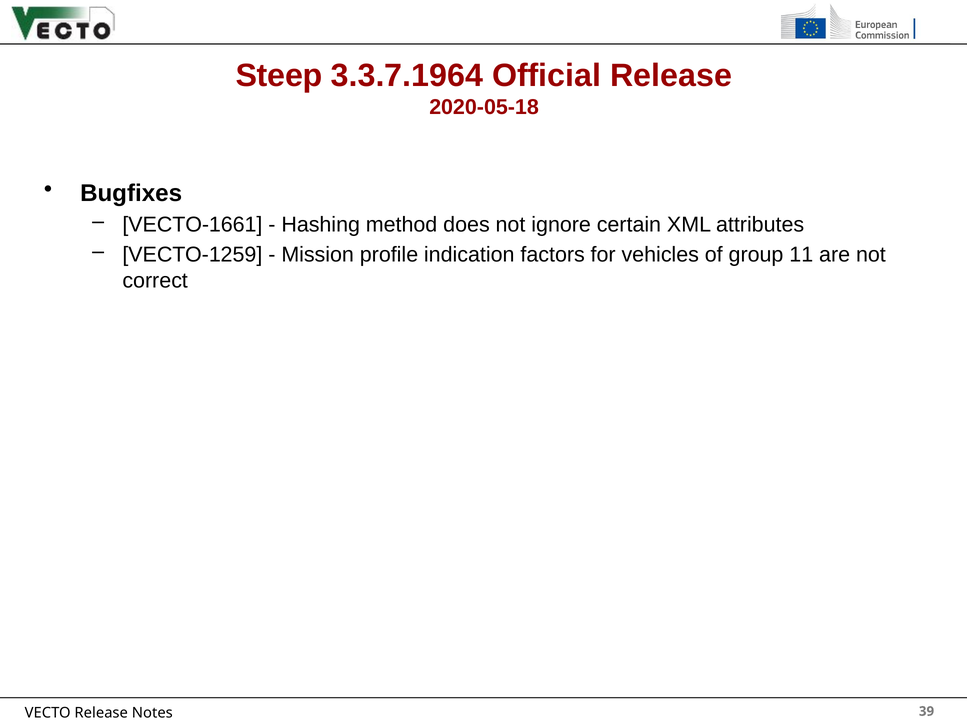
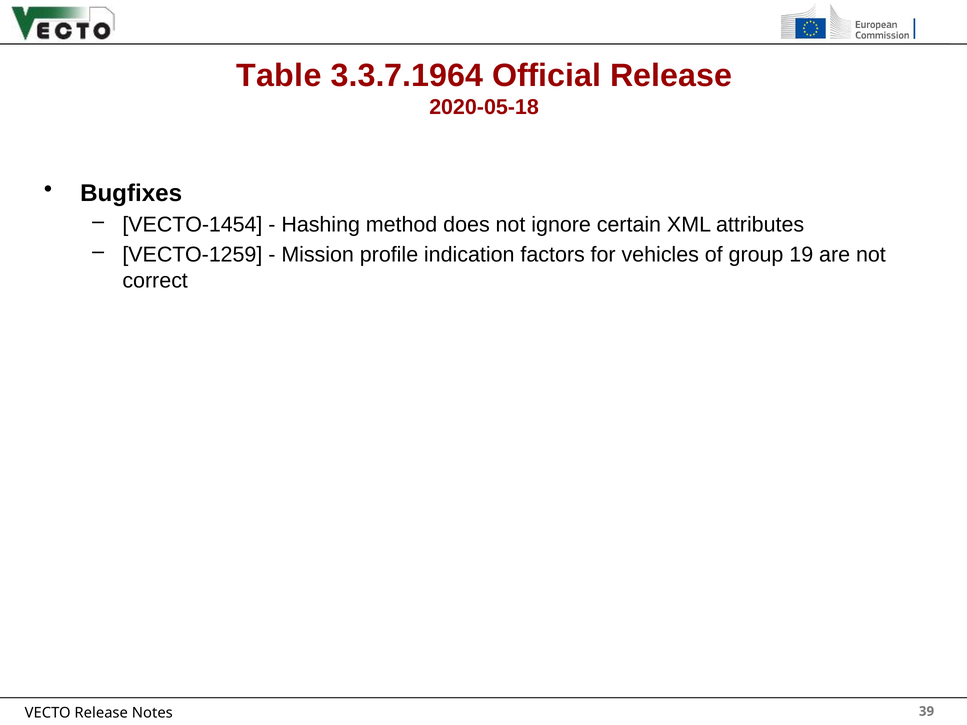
Steep: Steep -> Table (279, 76)
VECTO-1661: VECTO-1661 -> VECTO-1454 (192, 225)
11: 11 -> 19 (801, 255)
